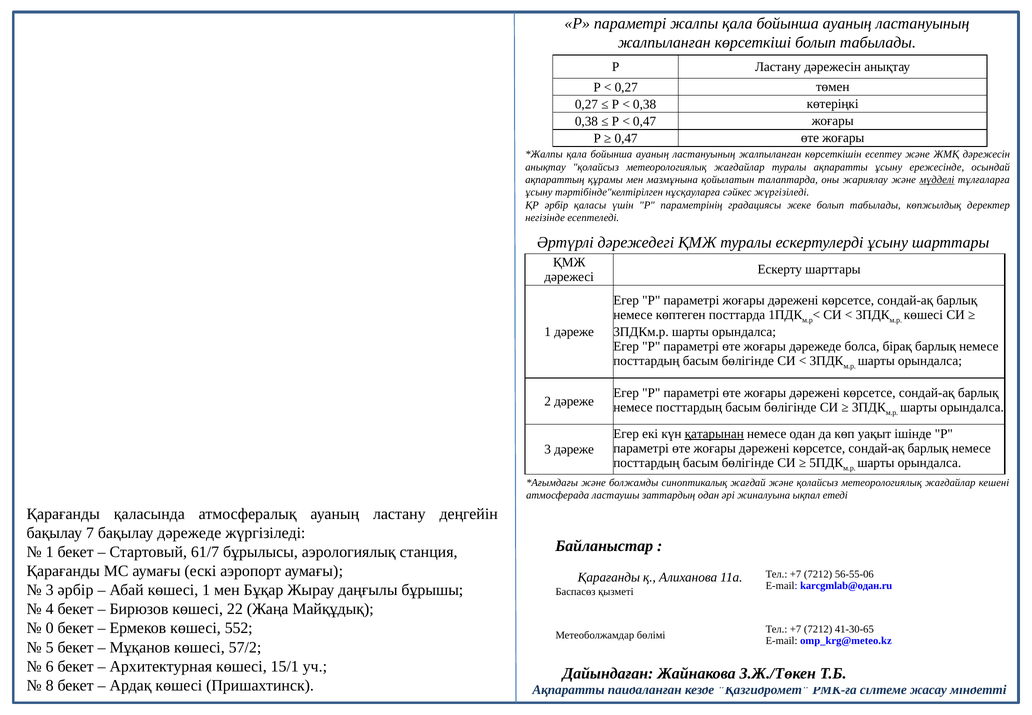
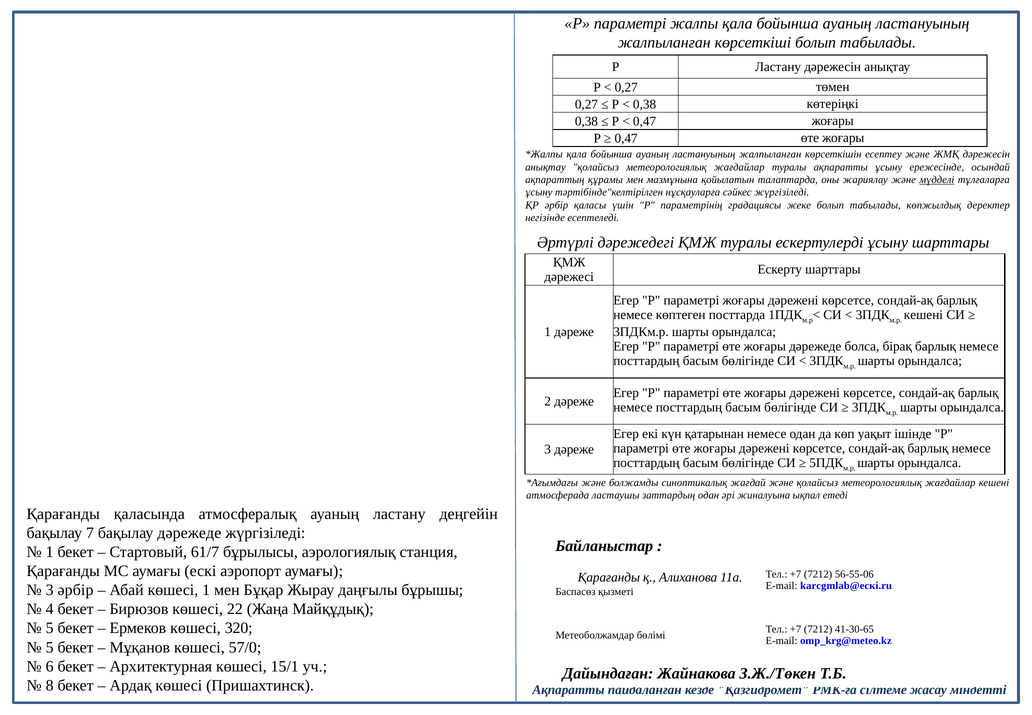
көшесі: көшесі -> кешені (923, 315)
қатарынан underline: present -> none (714, 433)
karcgmlab@одан.ru: karcgmlab@одан.ru -> karcgmlab@ескі.ru (846, 585)
0: 0 -> 5 (50, 628)
552: 552 -> 320 (239, 628)
57/2: 57/2 -> 57/0 (245, 647)
